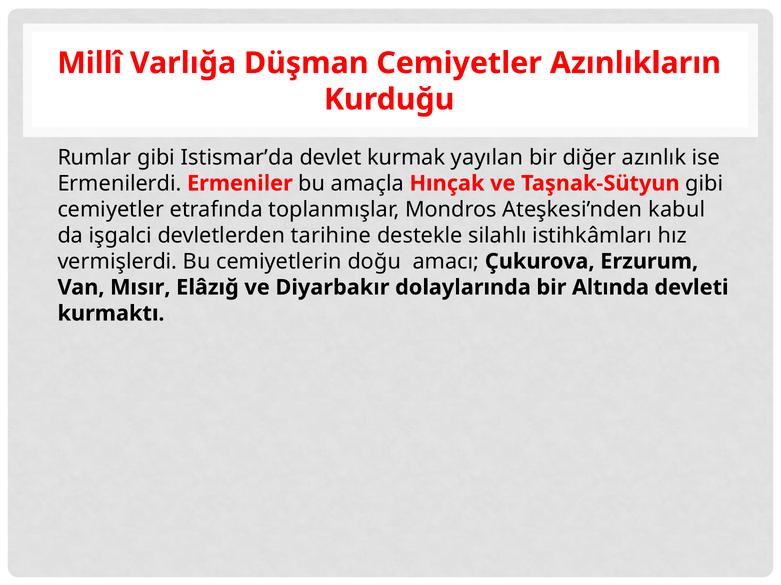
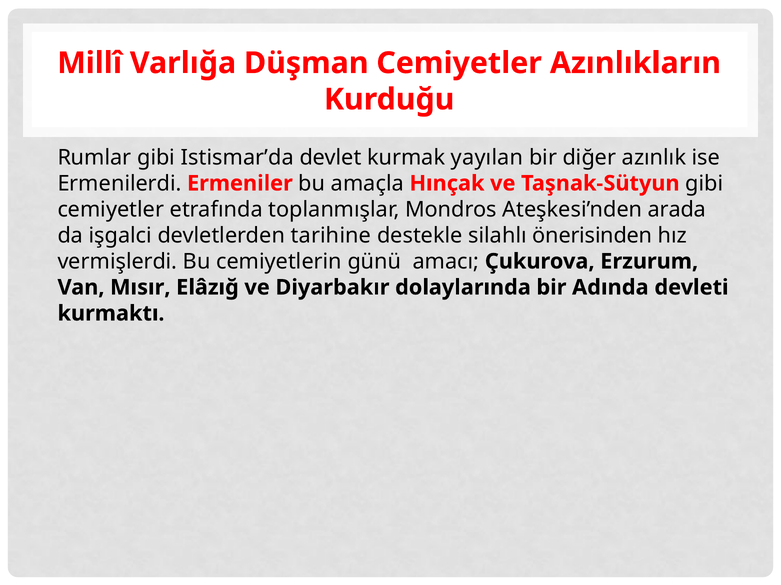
kabul: kabul -> arada (677, 210)
istihkâmları: istihkâmları -> önerisinden (592, 236)
doğu: doğu -> günü (374, 262)
Altında: Altında -> Adında (610, 288)
